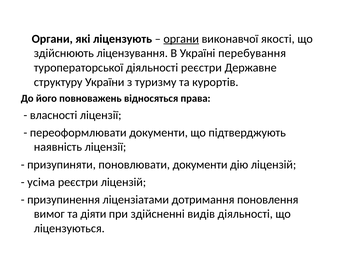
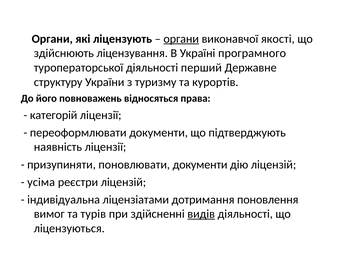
перебування: перебування -> програмного (252, 53)
діяльності реєстри: реєстри -> перший (201, 68)
власності: власності -> категорій (54, 115)
призупинення: призупинення -> індивідуальна (64, 200)
діяти: діяти -> турів (93, 214)
видів underline: none -> present (201, 214)
